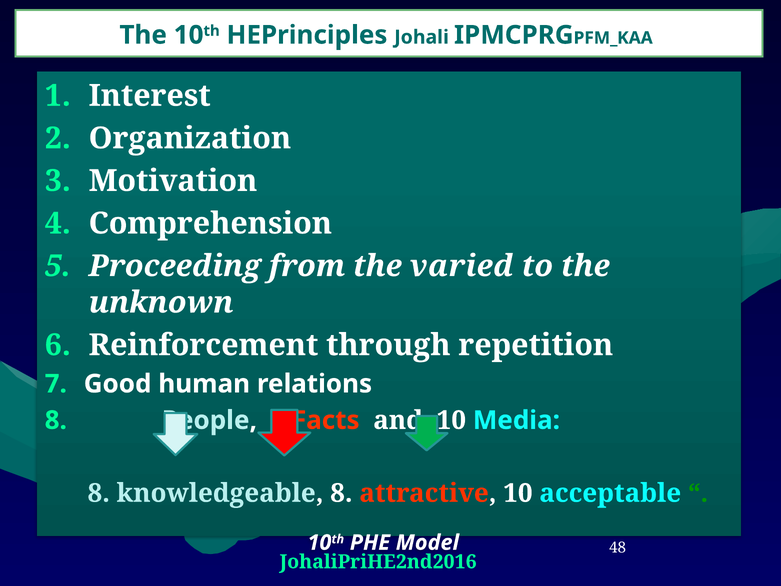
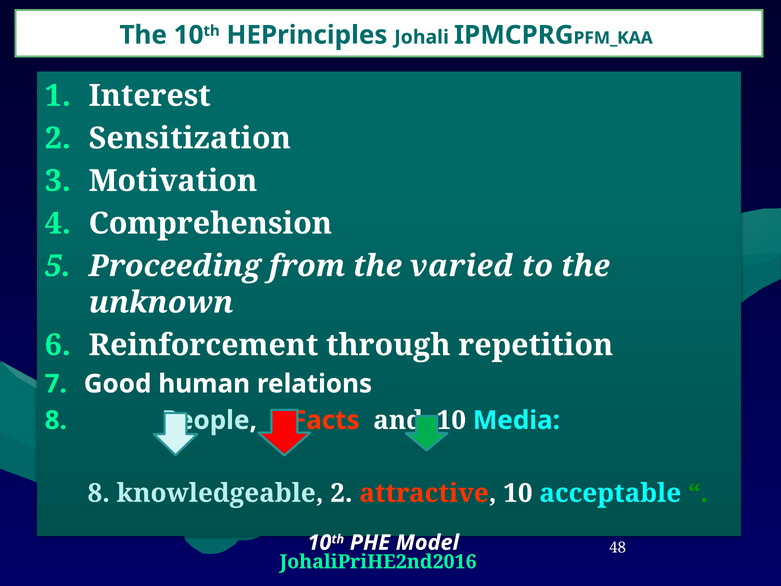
Organization: Organization -> Sensitization (190, 138)
knowledgeable 8: 8 -> 2 (341, 493)
